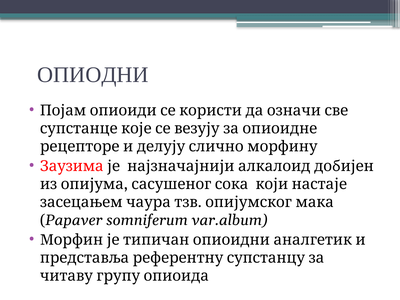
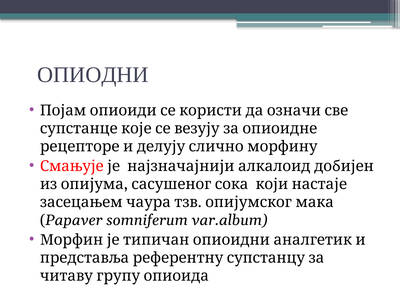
Заузима: Заузима -> Смањује (72, 166)
